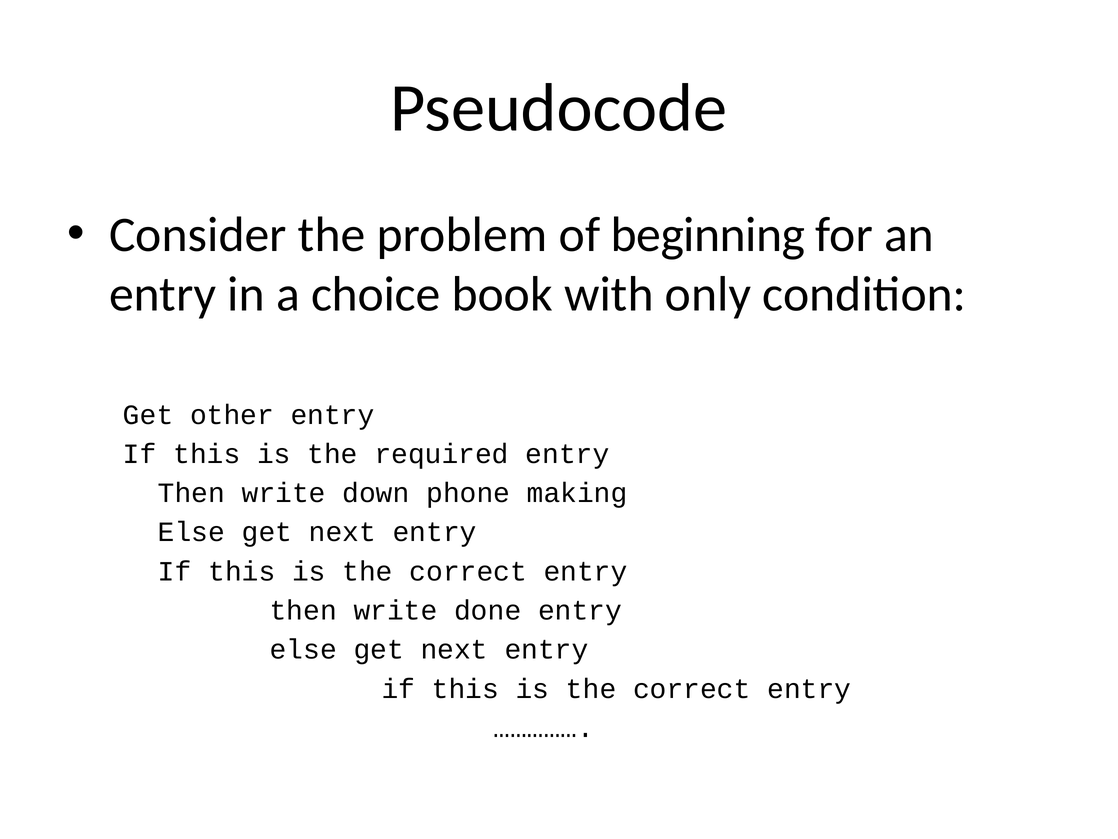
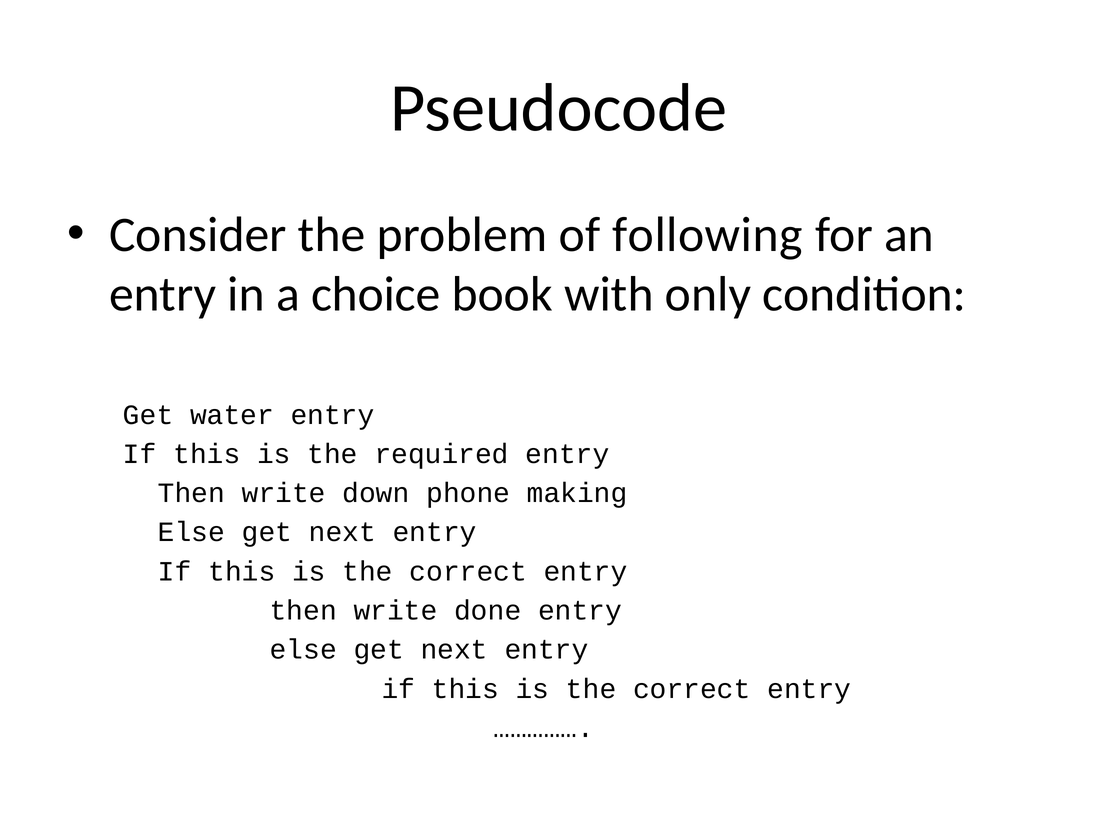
beginning: beginning -> following (707, 235)
other: other -> water (232, 415)
